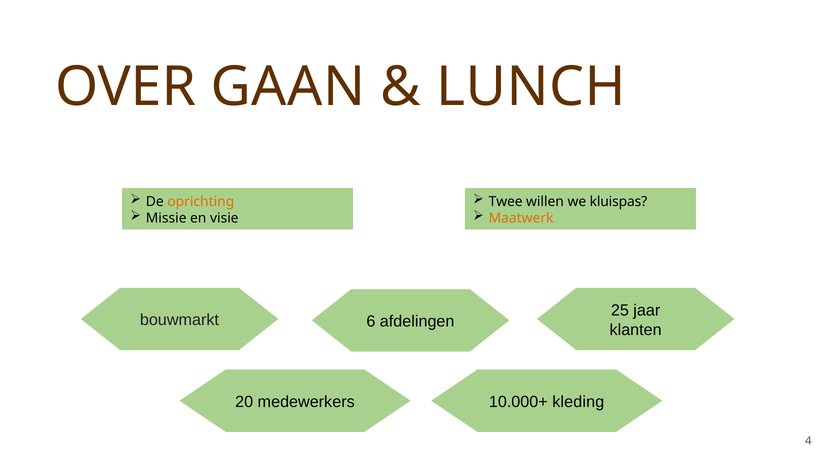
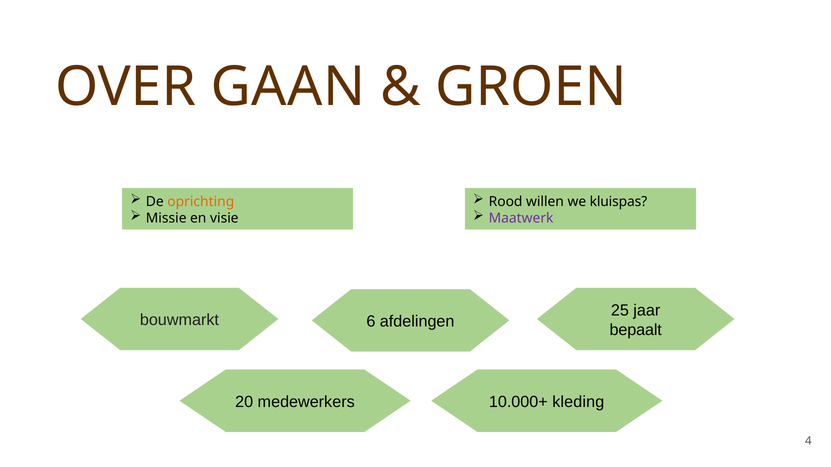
LUNCH: LUNCH -> GROEN (531, 87)
Twee: Twee -> Rood (506, 202)
Maatwerk colour: orange -> purple (521, 218)
klanten: klanten -> bepaalt (636, 330)
